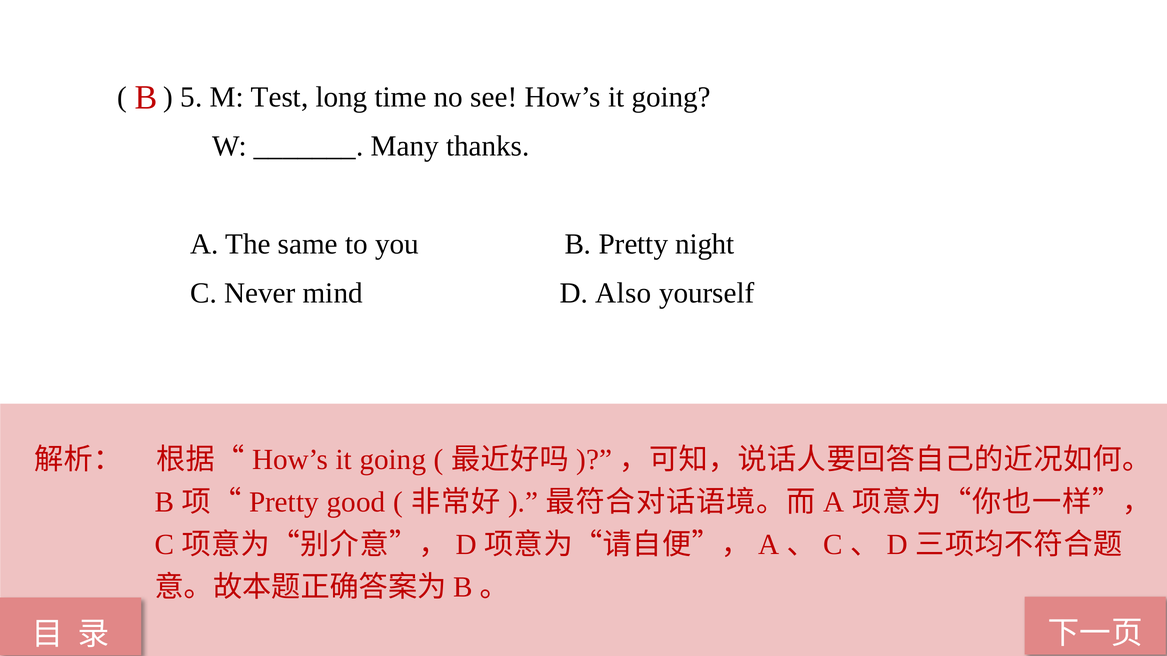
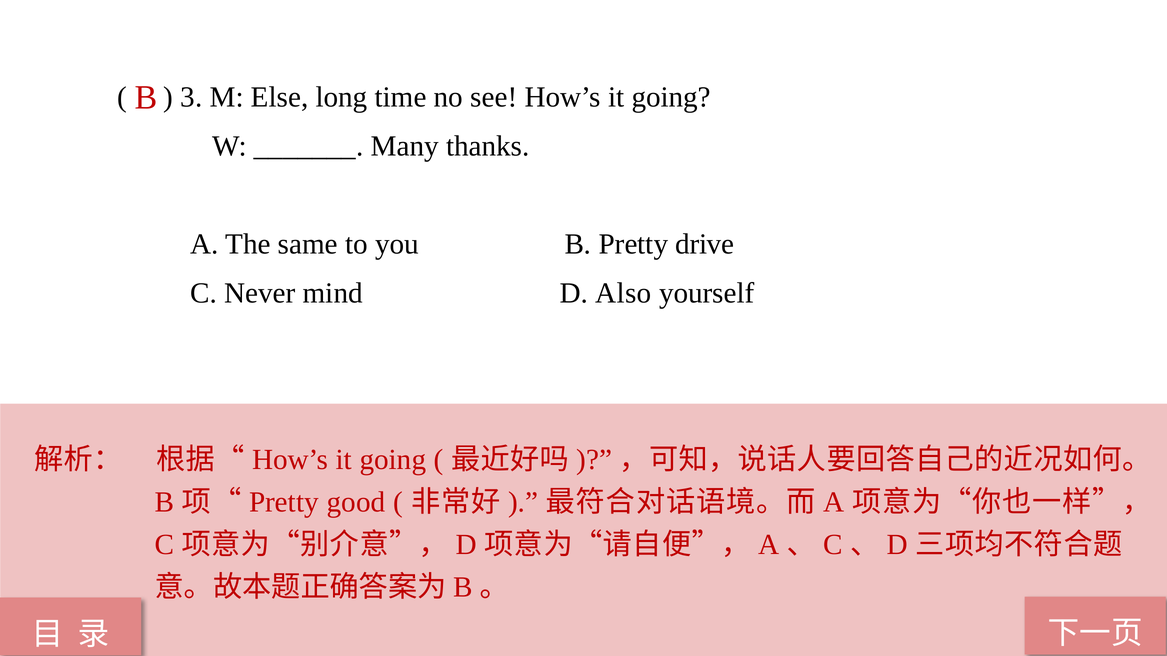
5: 5 -> 3 (191, 97)
Test: Test -> Else (280, 97)
night: night -> drive (705, 244)
